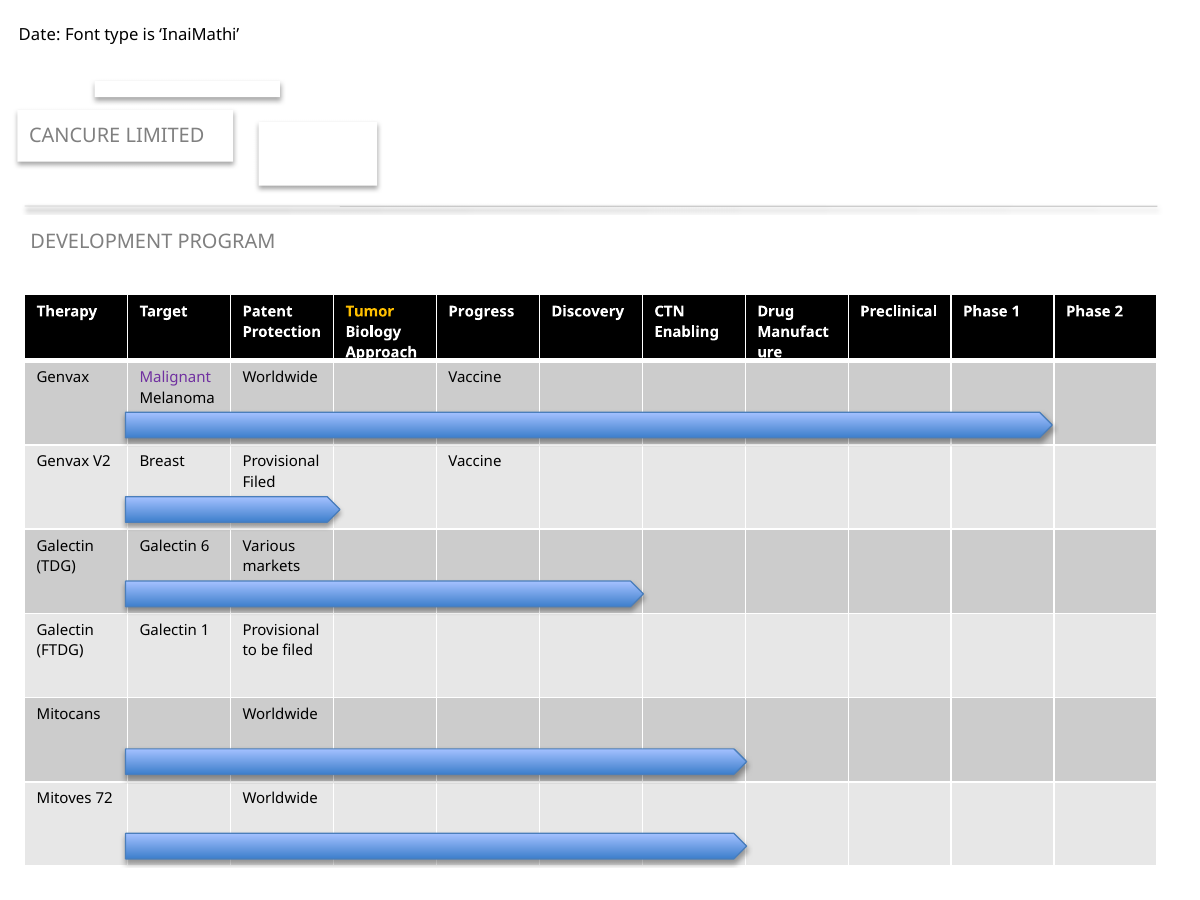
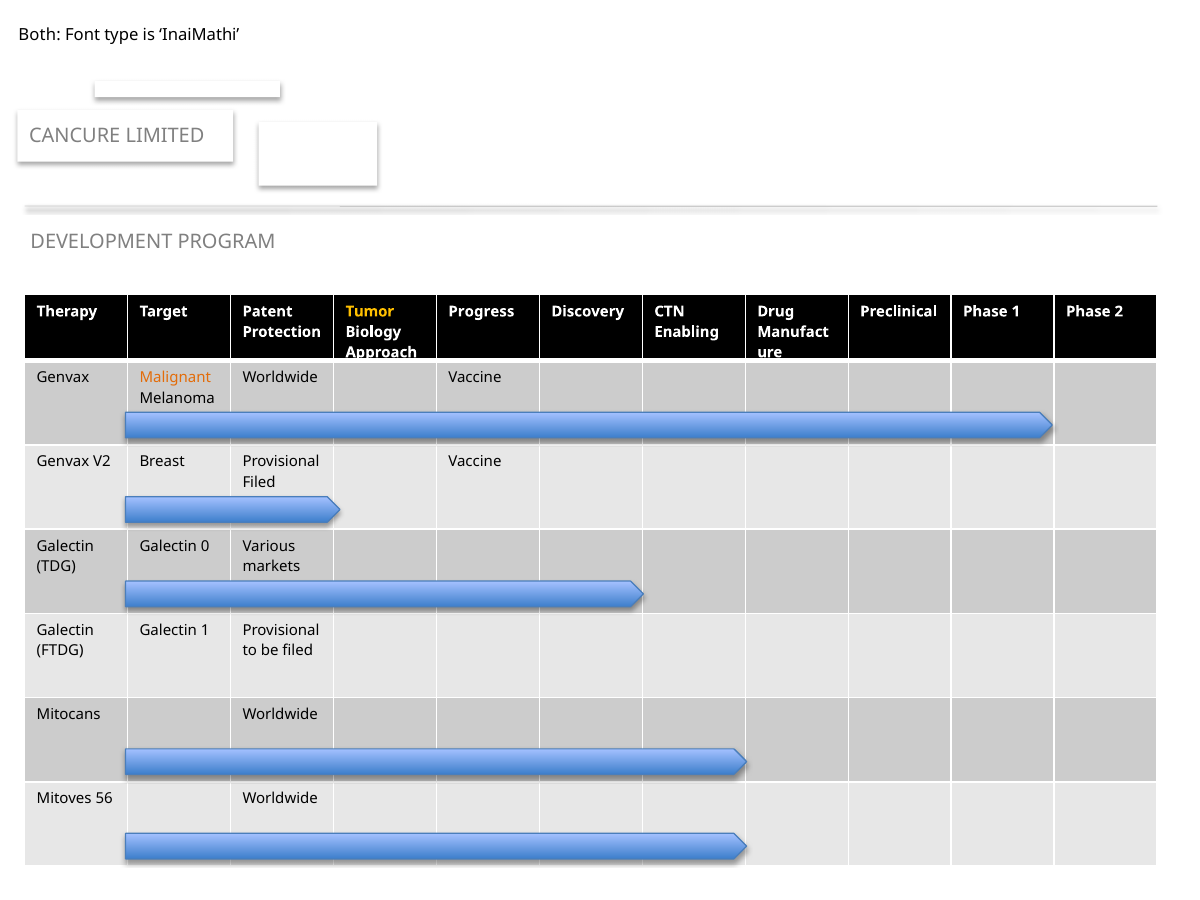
Date: Date -> Both (40, 35)
Malignant colour: purple -> orange (175, 378)
6: 6 -> 0 (205, 546)
72: 72 -> 56 (104, 799)
